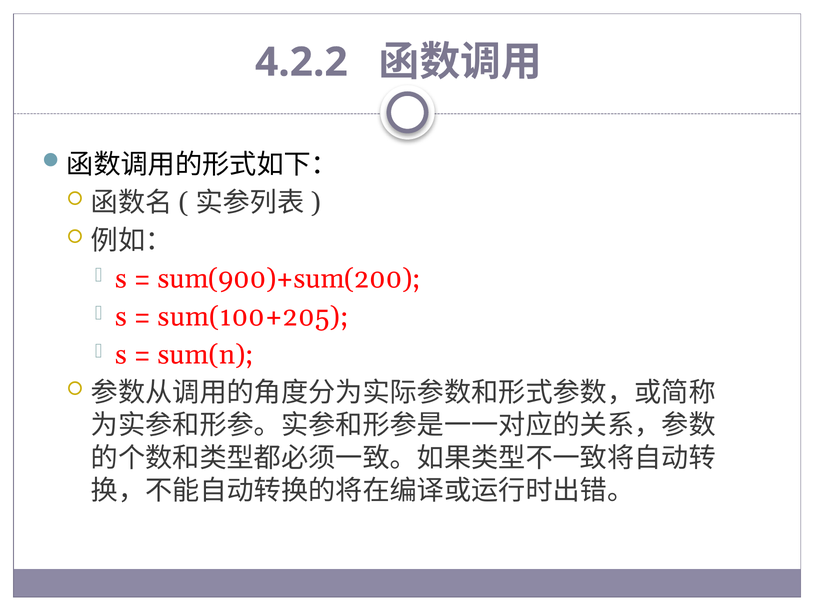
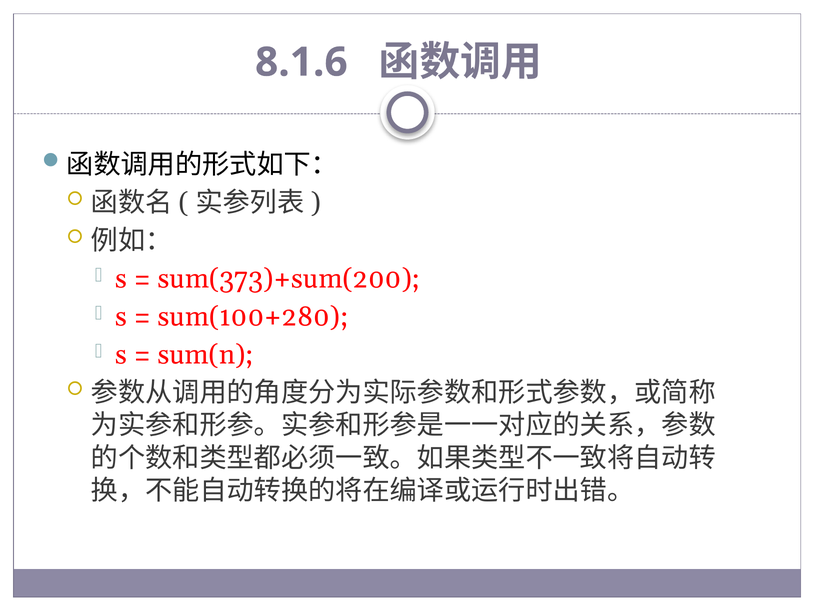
4.2.2: 4.2.2 -> 8.1.6 (301, 62)
sum(900)+sum(200: sum(900)+sum(200 -> sum(373)+sum(200 (289, 279)
sum(100+205: sum(100+205 -> sum(100+280 (253, 317)
